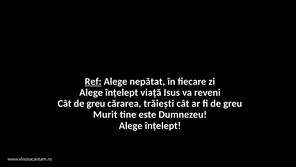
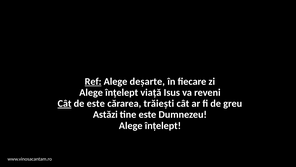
nepătat: nepătat -> deșarte (147, 81)
Cât underline: none -> present (65, 103)
greu: greu -> este (96, 103)
Murit: Murit -> Astăzi (105, 114)
